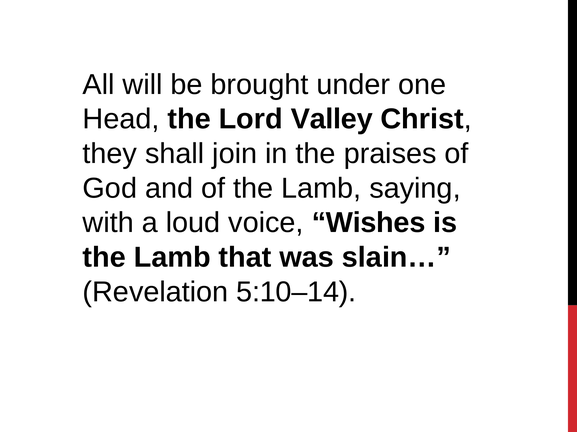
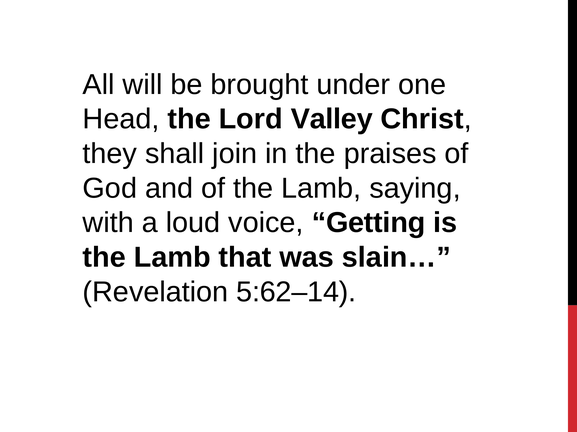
Wishes: Wishes -> Getting (369, 223)
5:10–14: 5:10–14 -> 5:62–14 (296, 292)
